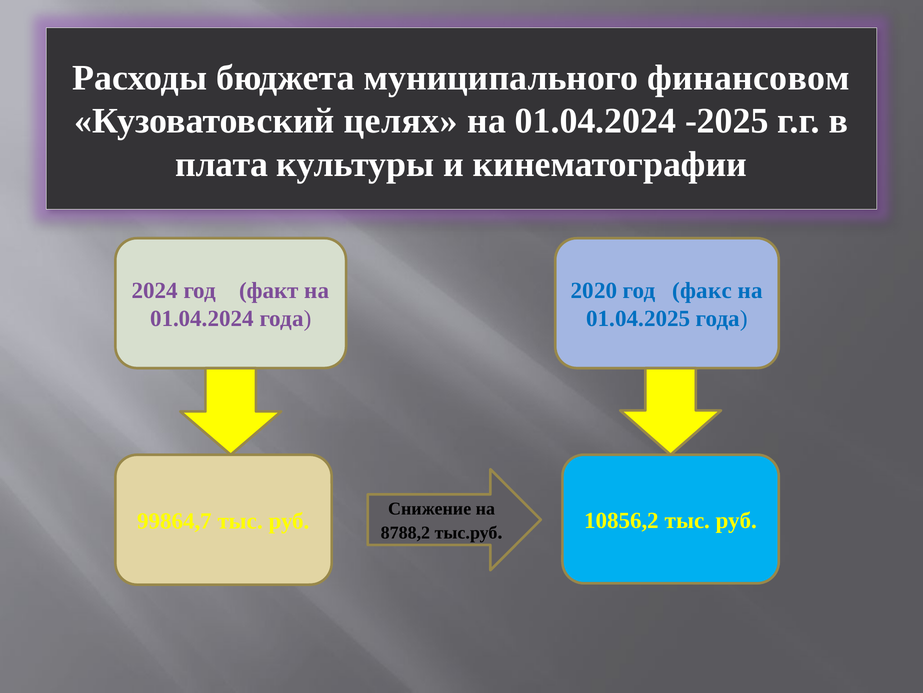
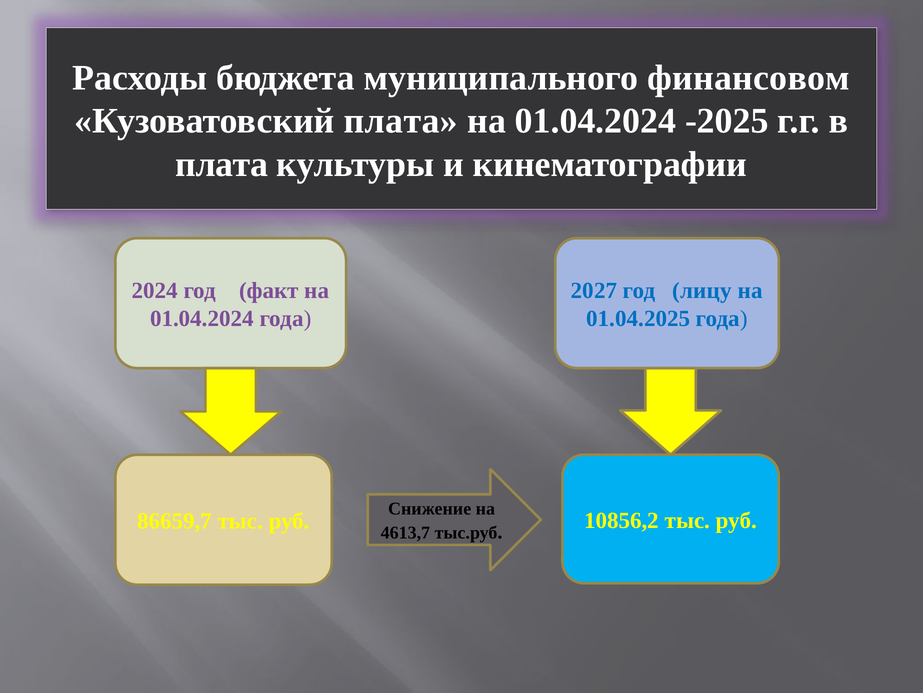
Кузоватовский целях: целях -> плата (401, 121)
2020: 2020 -> 2027 (594, 291)
факс: факс -> лицу (702, 291)
99864,7: 99864,7 -> 86659,7 (174, 521)
8788,2: 8788,2 -> 4613,7 (405, 532)
